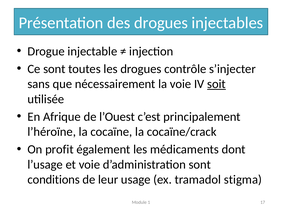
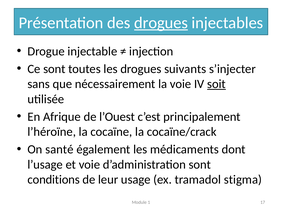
drogues underline: none -> present (161, 23)
contrôle: contrôle -> suivants (185, 69)
profit: profit -> santé (59, 149)
